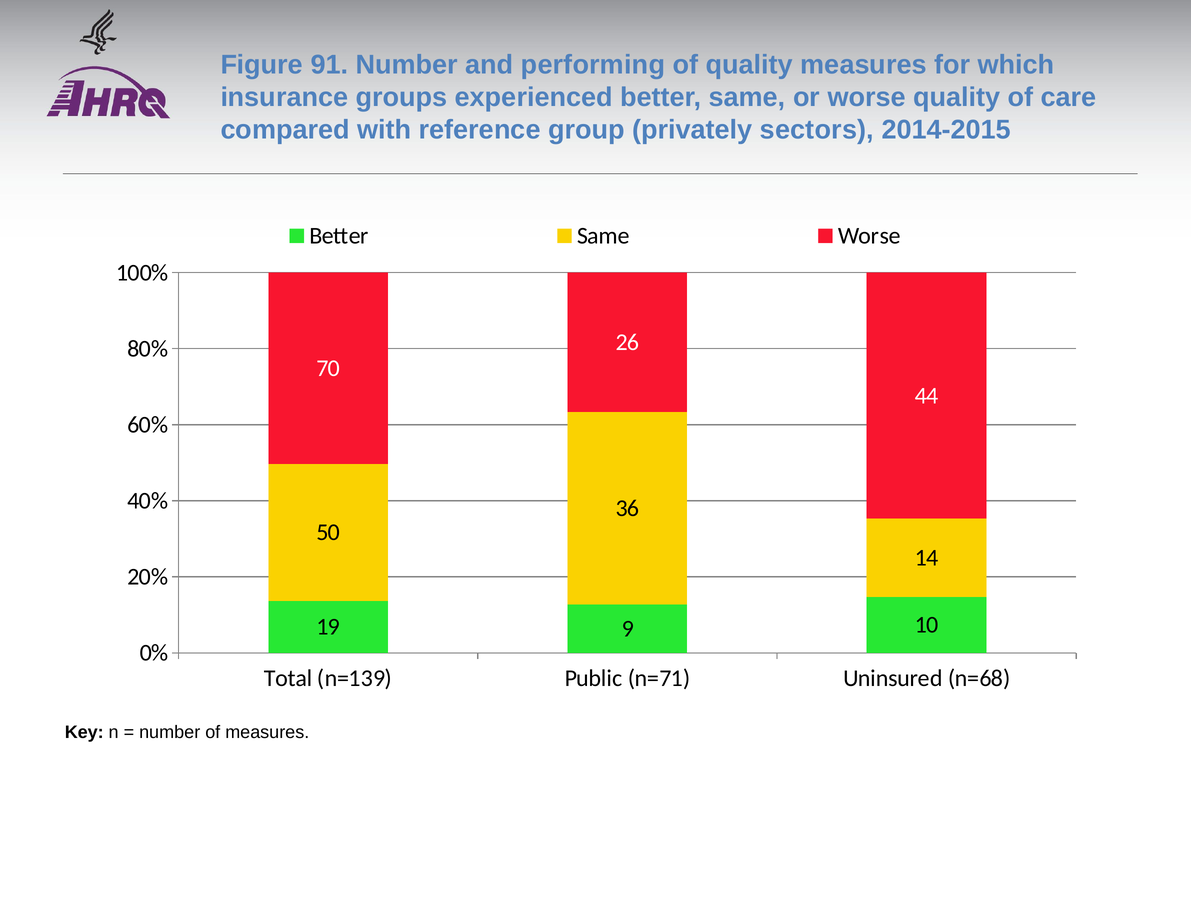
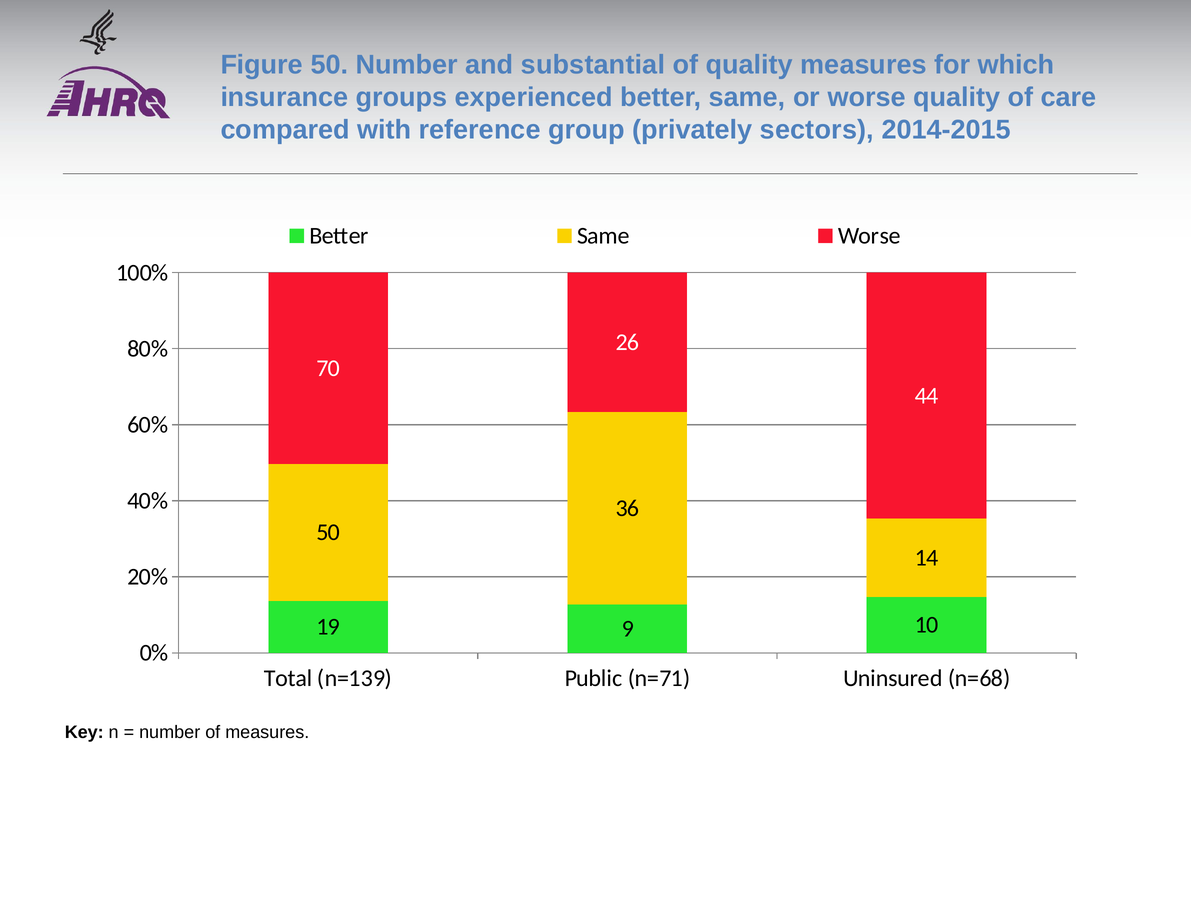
Figure 91: 91 -> 50 (329, 65)
performing: performing -> substantial (593, 65)
